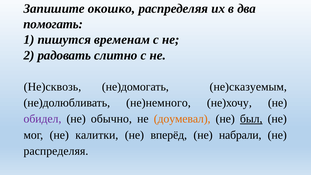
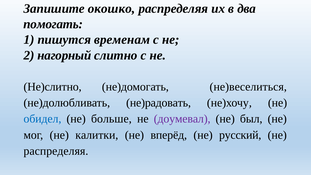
радовать: радовать -> нагорный (64, 55)
Не)сквозь: Не)сквозь -> Не)слитно (53, 87)
не)сказуемым: не)сказуемым -> не)веселиться (248, 87)
не)немного: не)немного -> не)радовать (159, 103)
обидел colour: purple -> blue (42, 119)
обычно: обычно -> больше (111, 119)
доумевал colour: orange -> purple (182, 119)
был underline: present -> none (251, 119)
набрали: набрали -> русский (240, 135)
